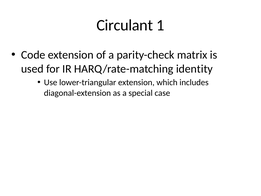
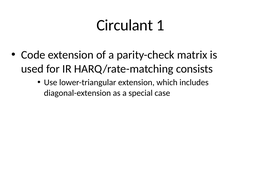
identity: identity -> consists (194, 69)
